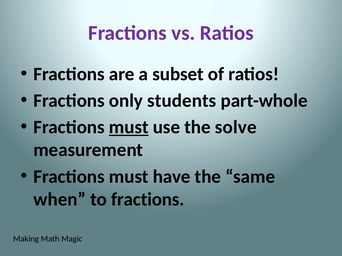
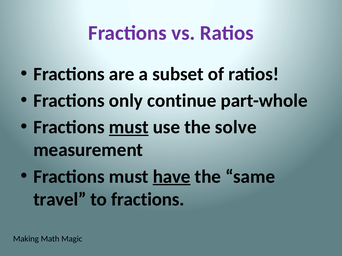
students: students -> continue (182, 101)
have underline: none -> present (172, 177)
when: when -> travel (60, 200)
